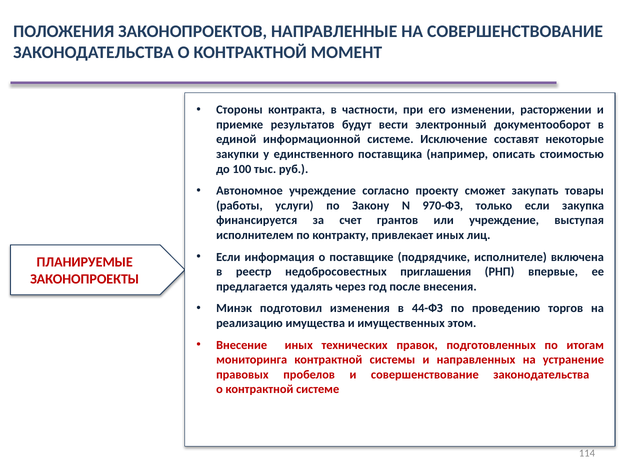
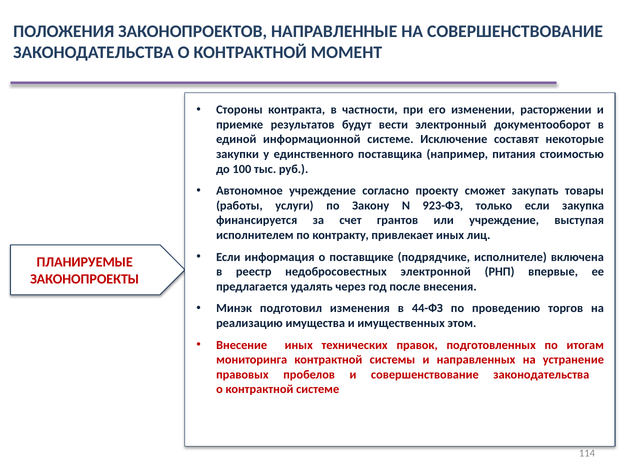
описать: описать -> питания (514, 154)
970-ФЗ: 970-ФЗ -> 923-ФЗ (443, 205)
приглашения: приглашения -> электронной (436, 272)
